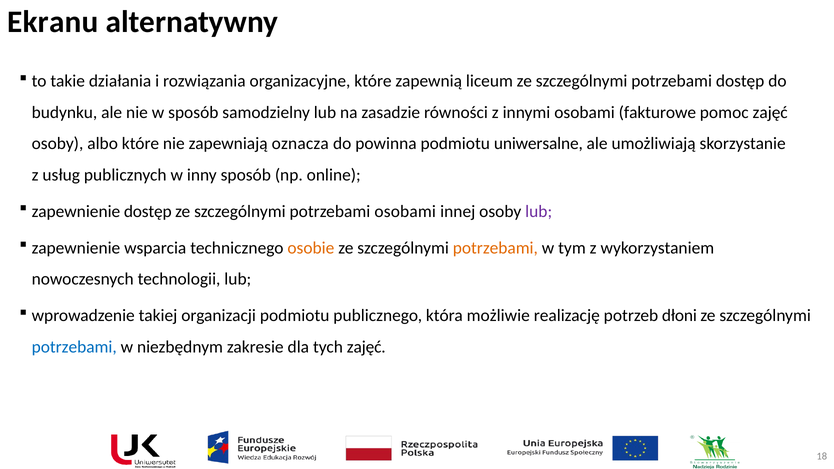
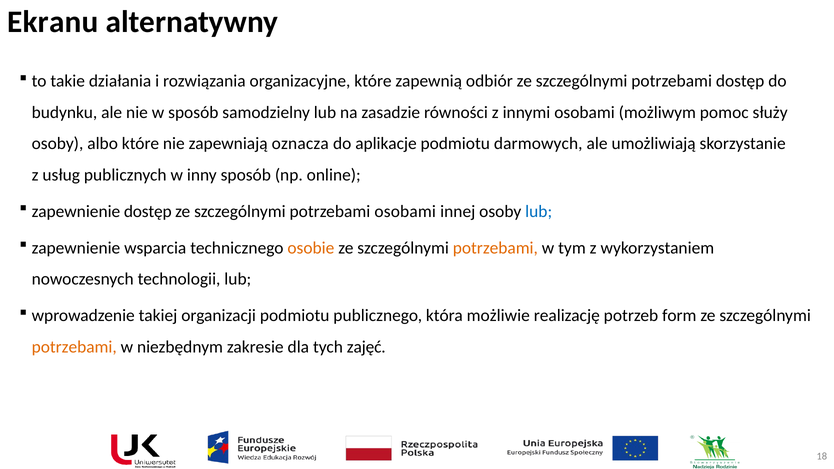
liceum: liceum -> odbiór (489, 81)
fakturowe: fakturowe -> możliwym (657, 112)
pomoc zajęć: zajęć -> służy (770, 112)
powinna: powinna -> aplikacje (386, 144)
uniwersalne: uniwersalne -> darmowych (538, 144)
lub colour: purple -> blue (539, 212)
dłoni: dłoni -> form (679, 316)
potrzebami colour: blue -> orange (74, 347)
